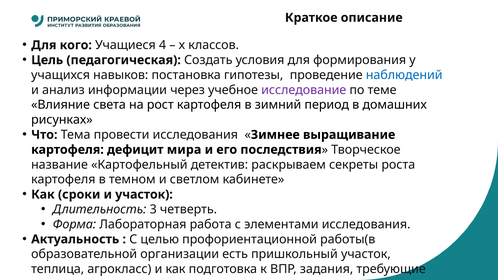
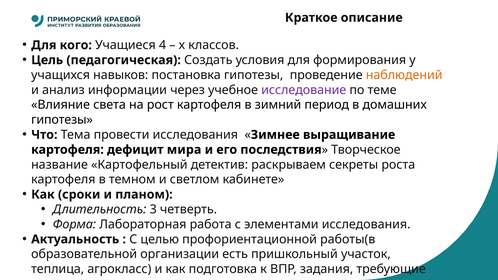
наблюдений colour: blue -> orange (404, 75)
рисунках: рисунках -> гипотезы (62, 120)
и участок: участок -> планом (144, 195)
